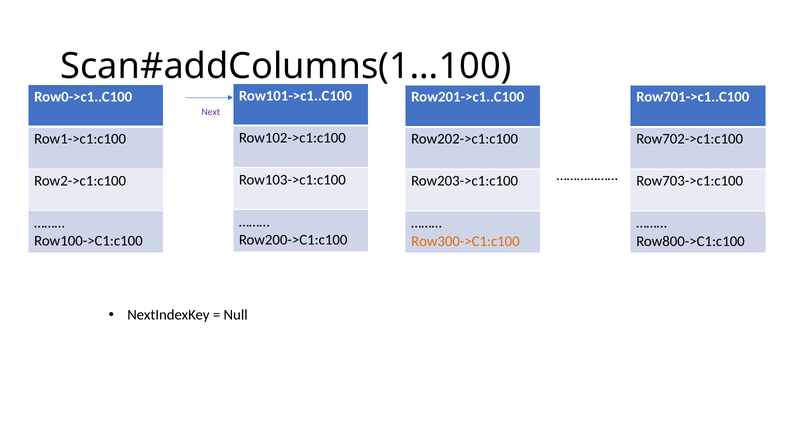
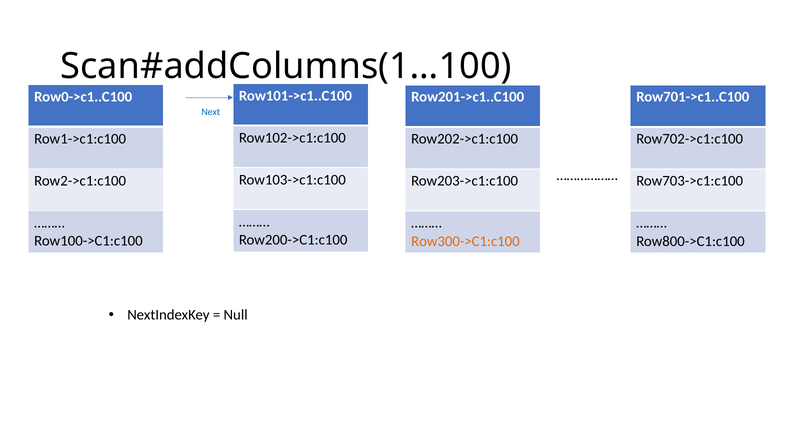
Next colour: purple -> blue (211, 112)
